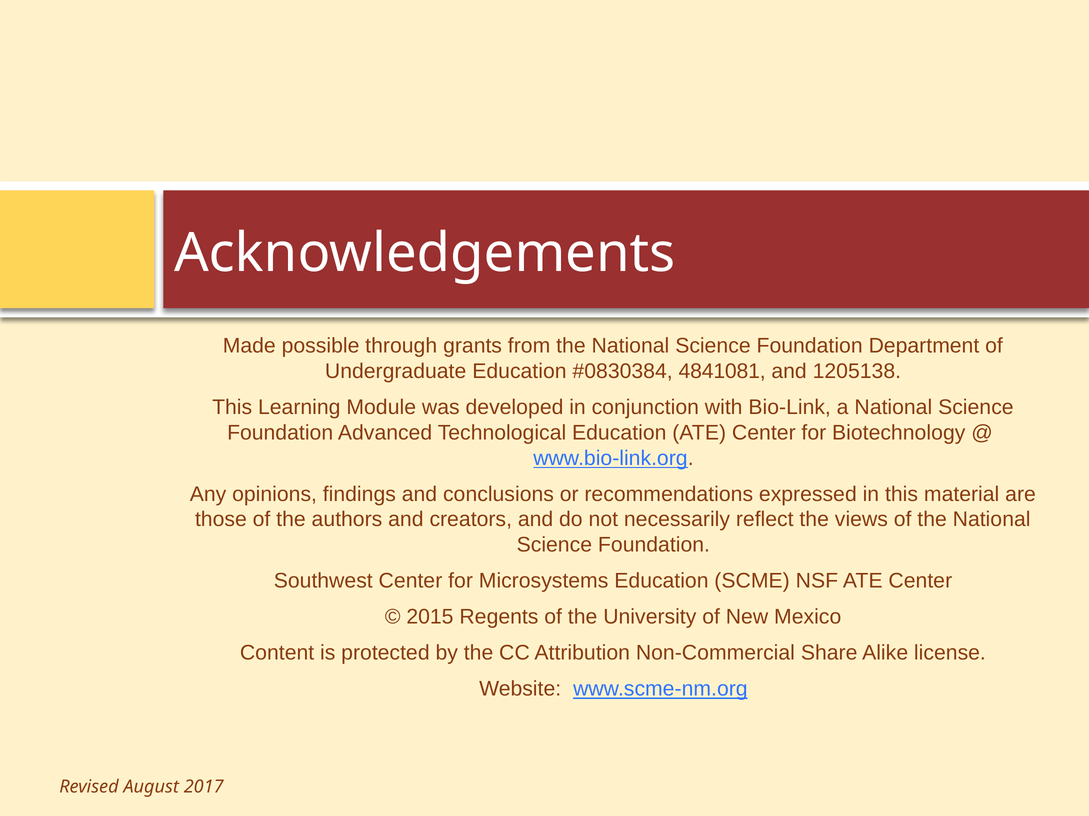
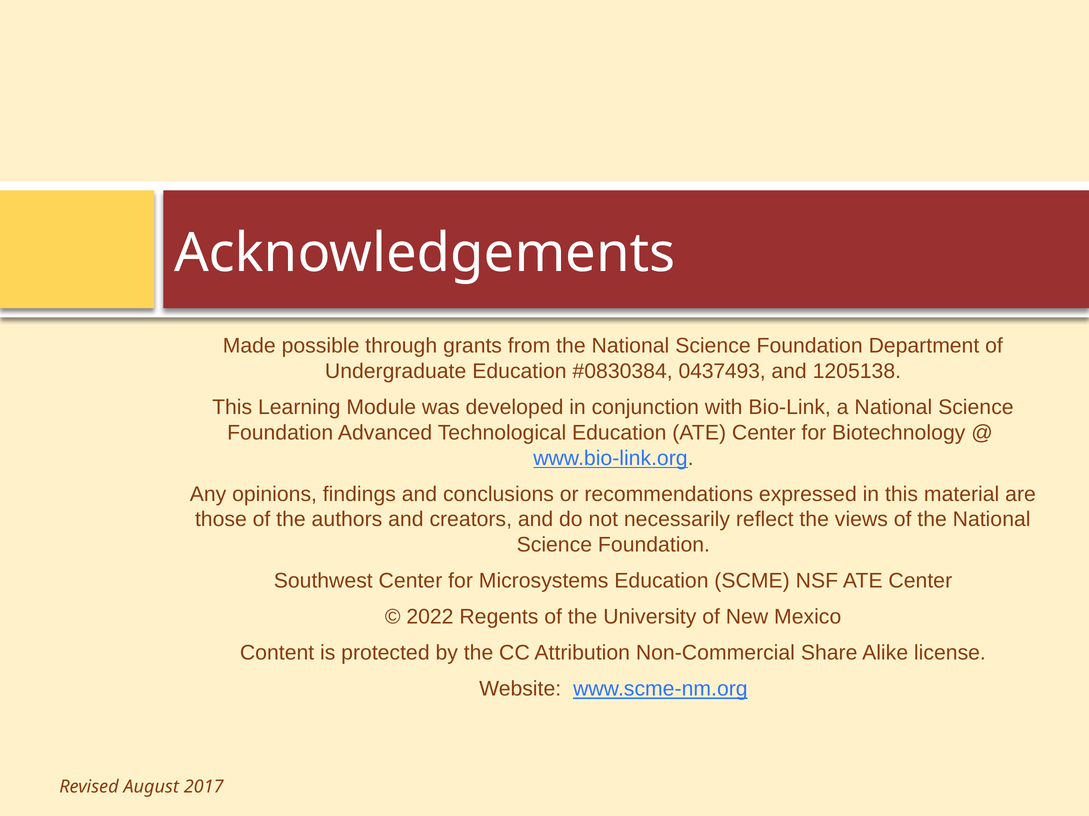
4841081: 4841081 -> 0437493 (722, 372)
2015: 2015 -> 2022 (430, 617)
